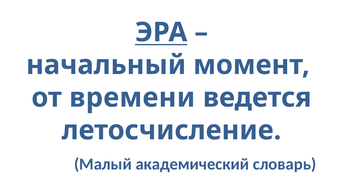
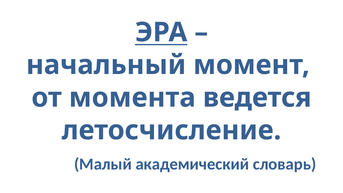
времени: времени -> момента (132, 98)
